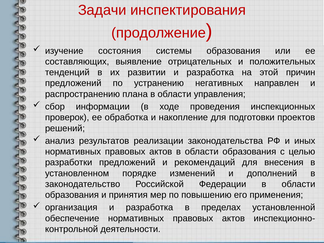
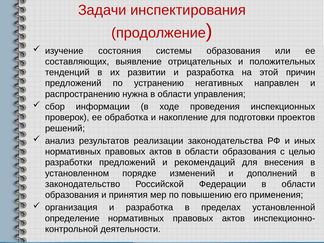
плана: плана -> нужна (135, 94)
обеспечение: обеспечение -> определение (72, 218)
